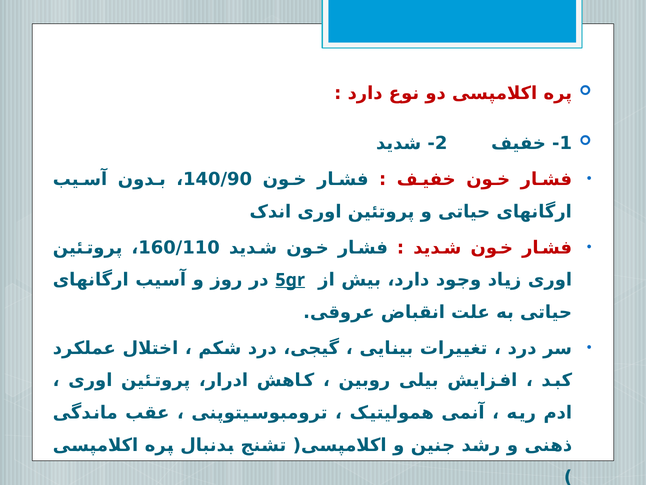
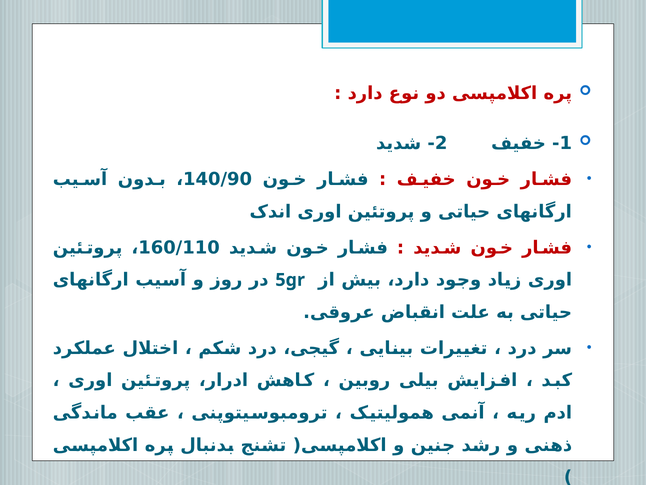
5gr underline: present -> none (290, 280)
